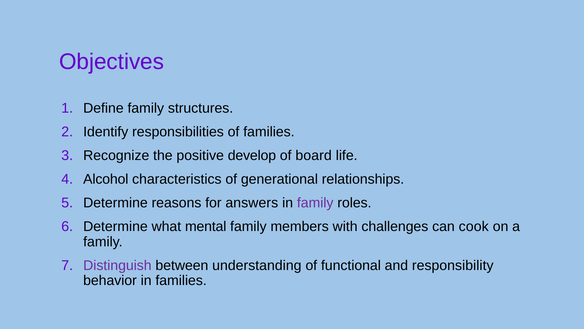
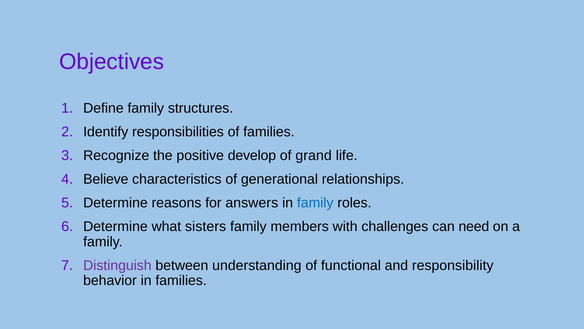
board: board -> grand (314, 155)
Alcohol: Alcohol -> Believe (106, 179)
family colour: purple -> blue (315, 203)
mental: mental -> sisters (206, 226)
cook: cook -> need (474, 226)
